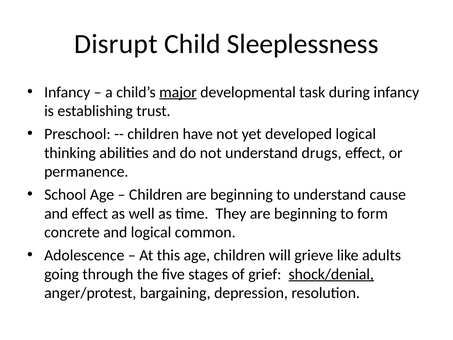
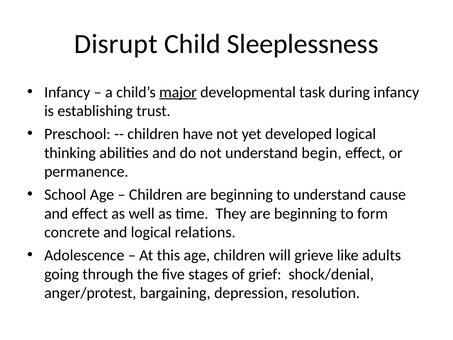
drugs: drugs -> begin (322, 153)
common: common -> relations (205, 232)
shock/denial underline: present -> none (331, 274)
